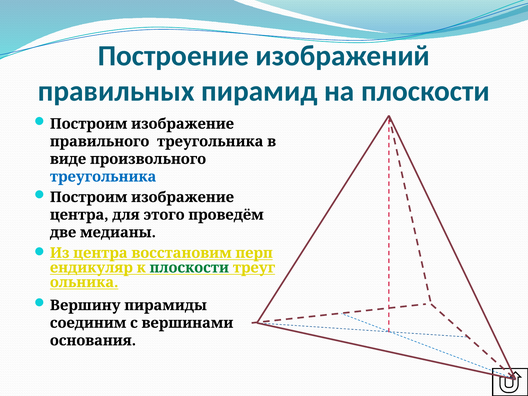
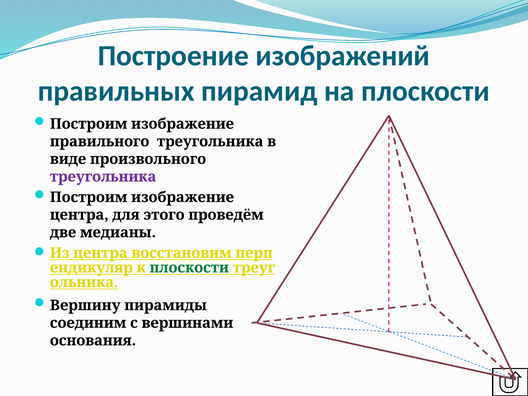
треугольника colour: blue -> purple (103, 177)
